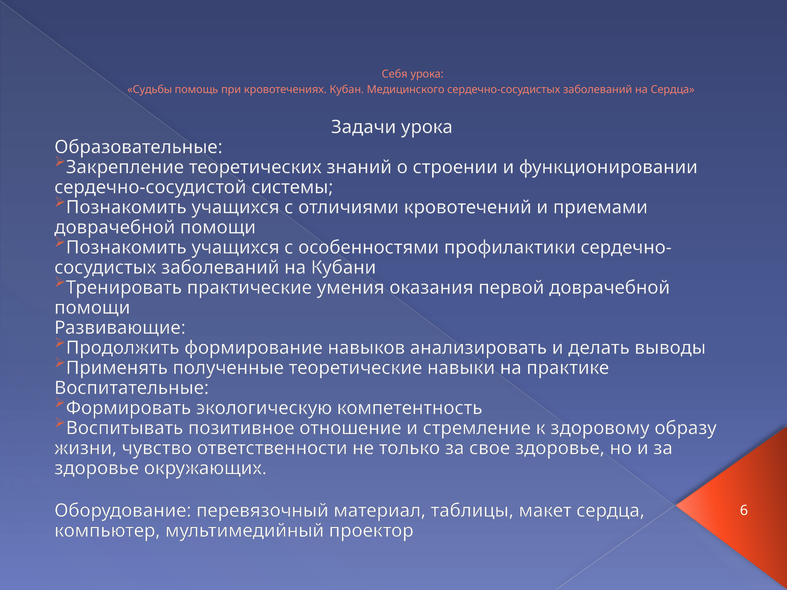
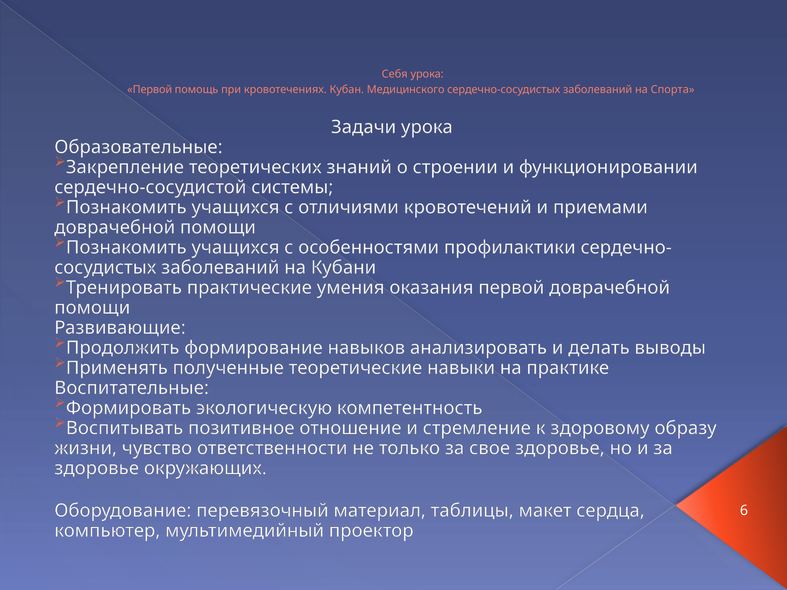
Судьбы: Судьбы -> Первой (150, 90)
на Сердца: Сердца -> Спорта (673, 90)
